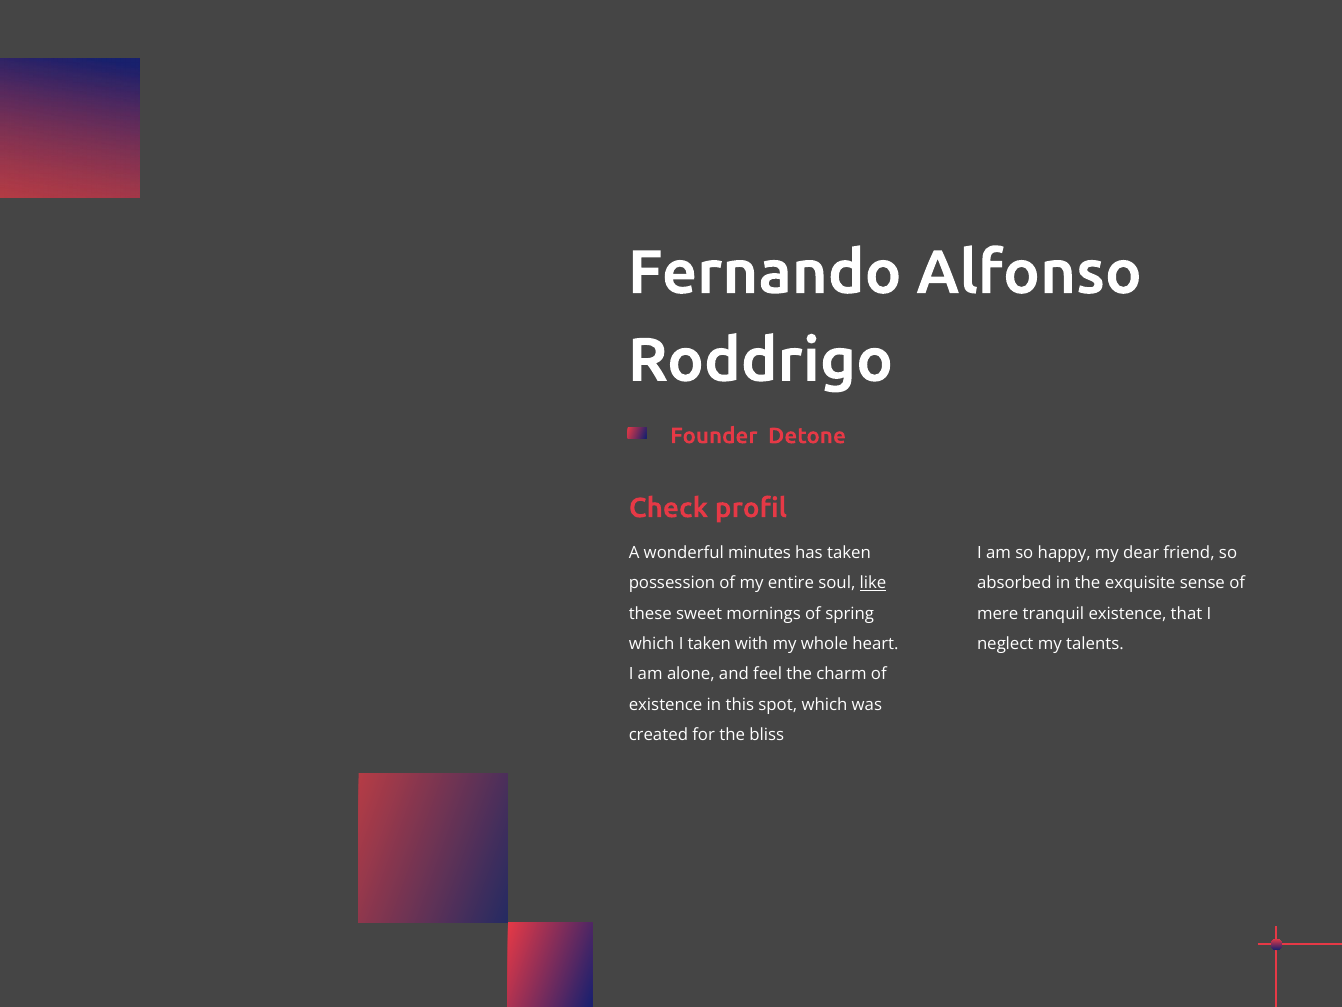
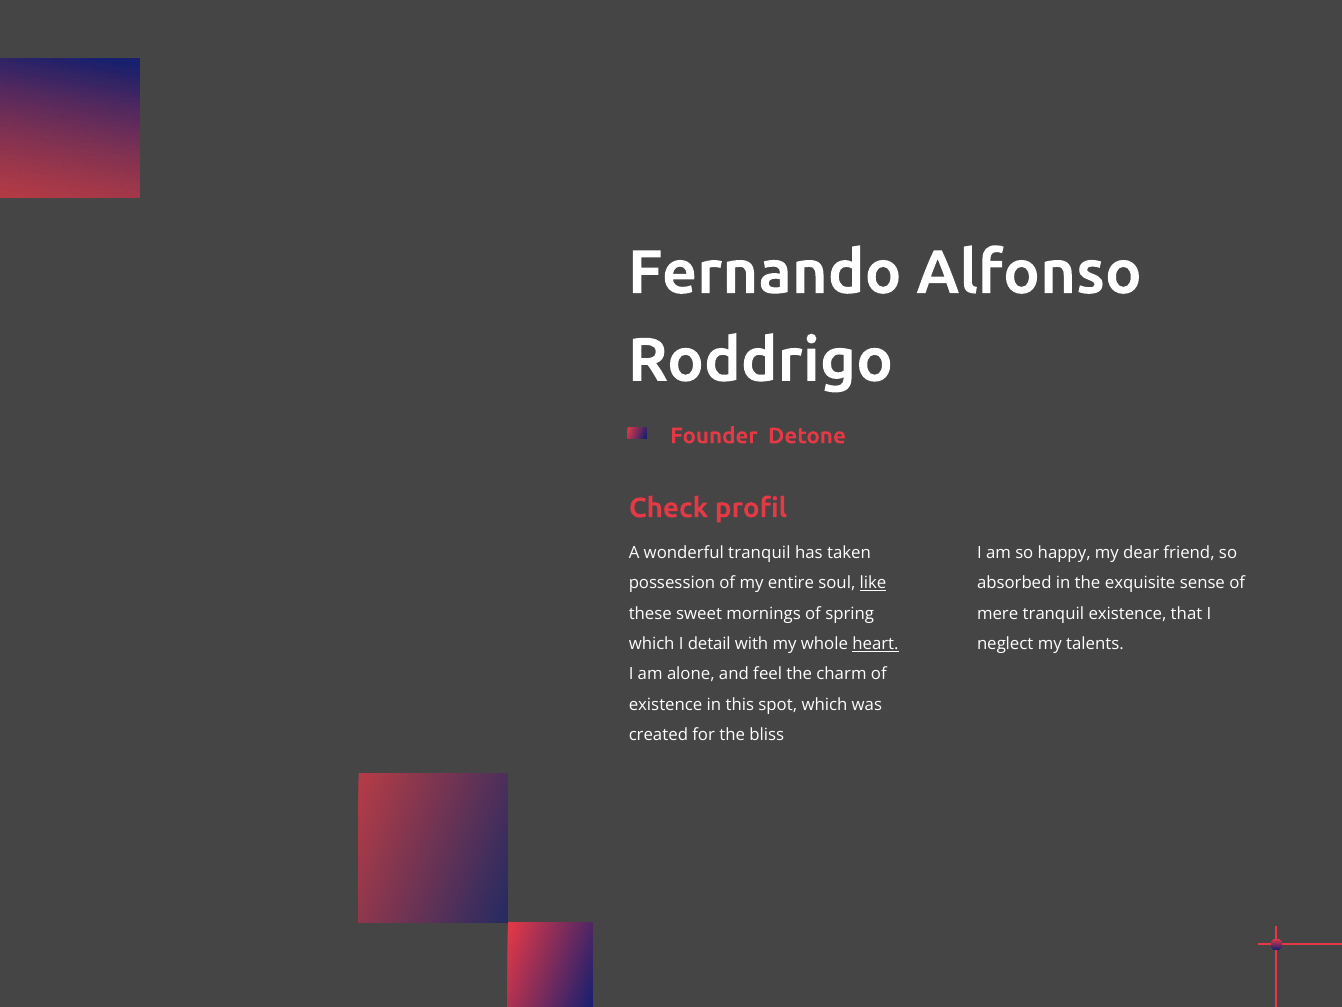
wonderful minutes: minutes -> tranquil (759, 553)
I taken: taken -> detail (709, 644)
heart underline: none -> present (875, 644)
